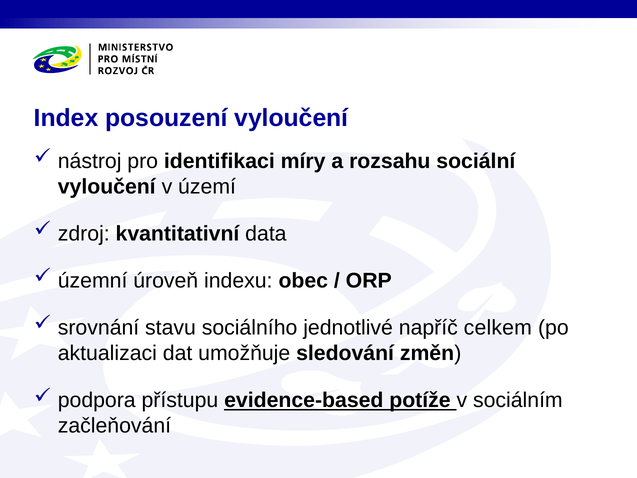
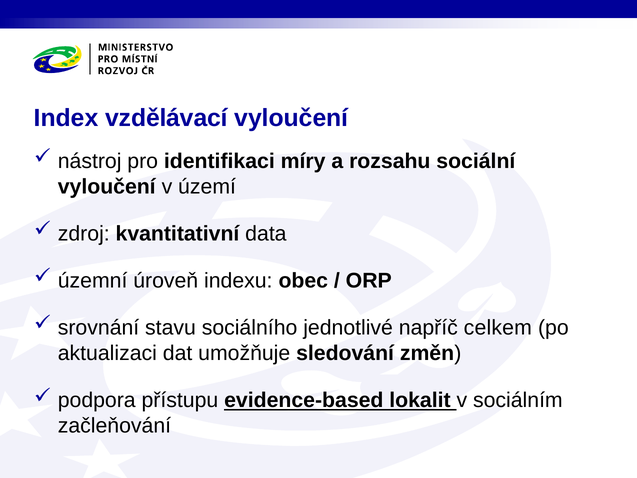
posouzení: posouzení -> vzdělávací (166, 118)
potíže: potíže -> lokalit (420, 400)
